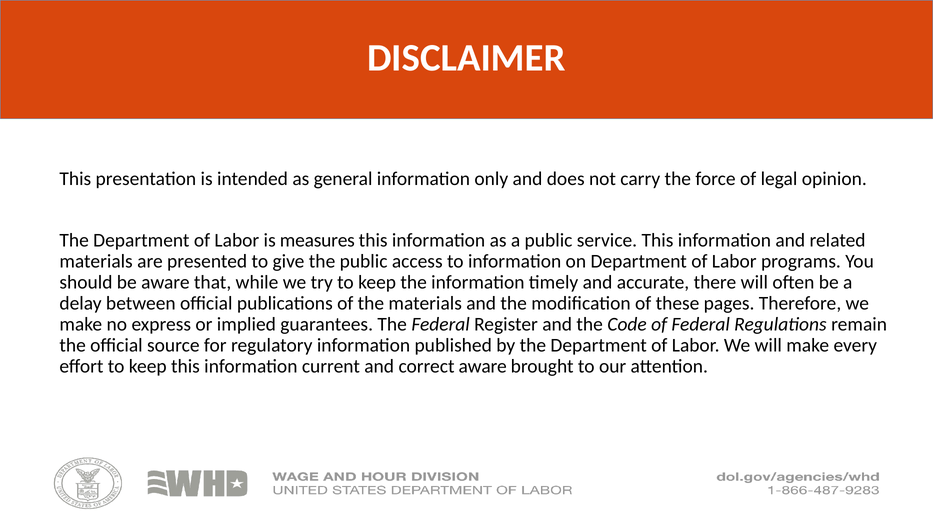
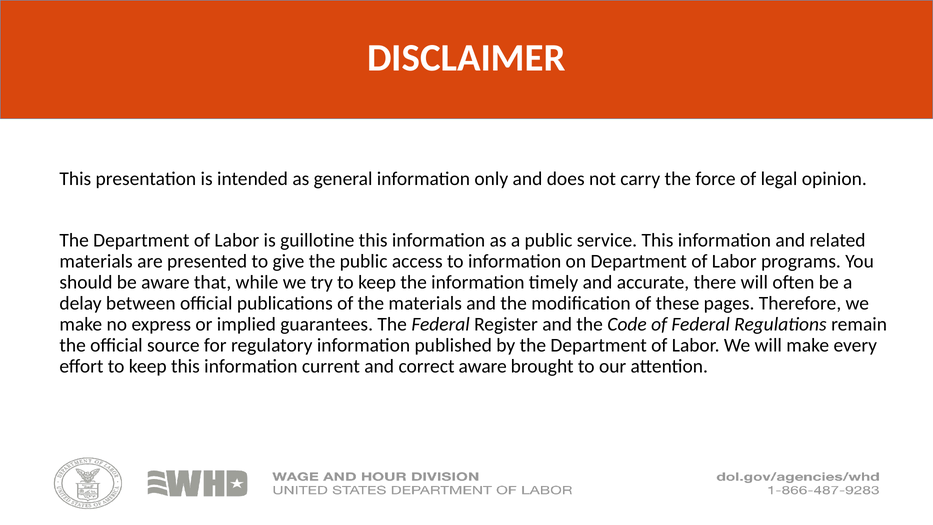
measures: measures -> guillotine (317, 240)
